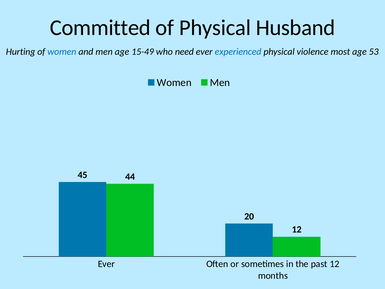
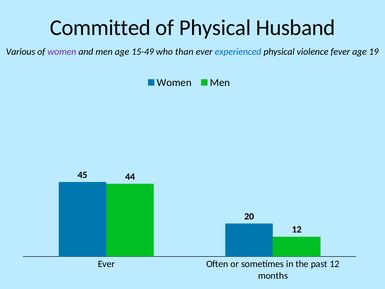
Hurting: Hurting -> Various (21, 52)
women colour: blue -> purple (62, 52)
need: need -> than (184, 52)
most: most -> fever (340, 52)
53: 53 -> 19 (374, 52)
